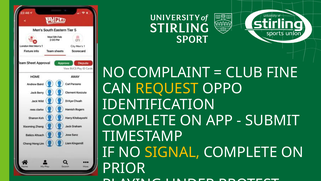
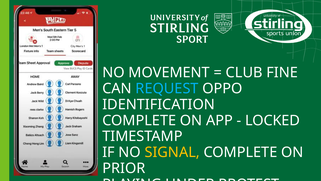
COMPLAINT: COMPLAINT -> MOVEMENT (169, 72)
REQUEST colour: yellow -> light blue (167, 88)
SUBMIT: SUBMIT -> LOCKED (272, 120)
